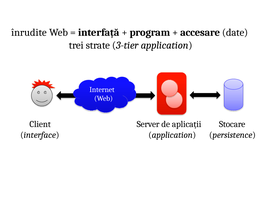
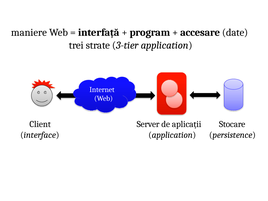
înrudite: înrudite -> maniere (29, 32)
